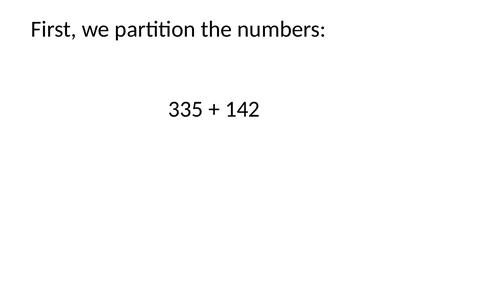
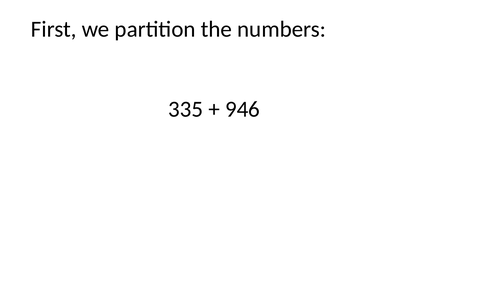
142: 142 -> 946 (243, 109)
